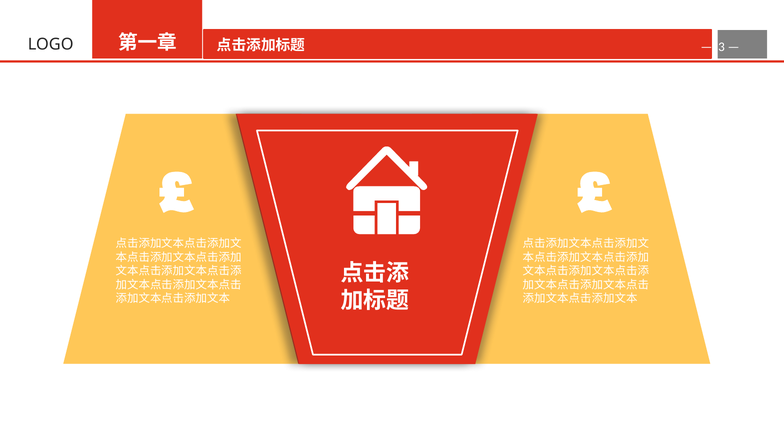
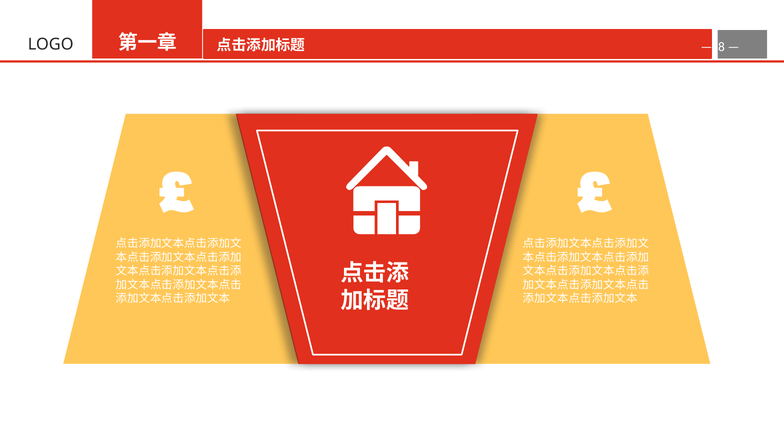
3: 3 -> 8 (722, 47)
